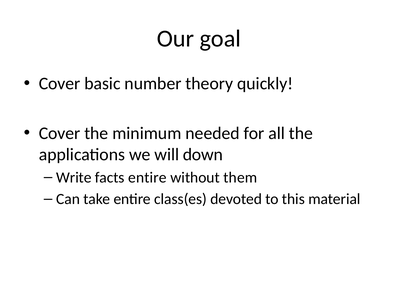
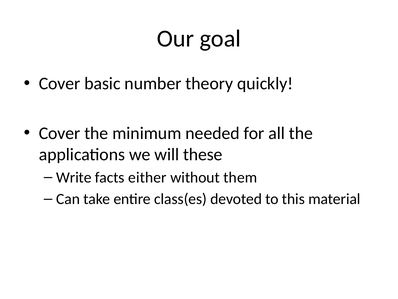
down: down -> these (203, 154)
facts entire: entire -> either (147, 177)
